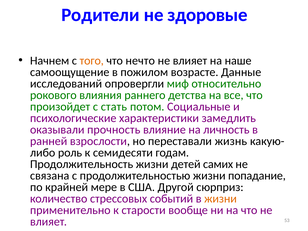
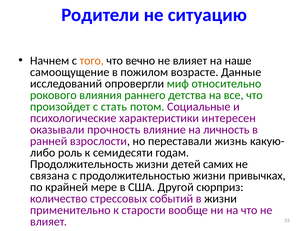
здоровые: здоровые -> ситуацию (207, 15)
нечто: нечто -> вечно (140, 61)
замедлить: замедлить -> интересен (229, 118)
попадание: попадание -> привычках (257, 176)
жизни colour: orange -> black (221, 199)
